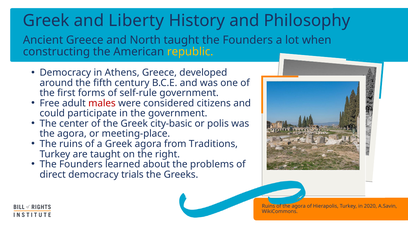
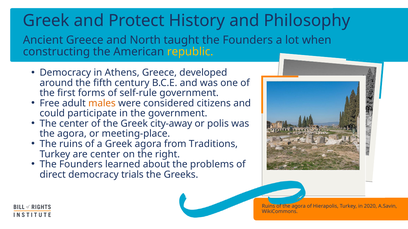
Liberty: Liberty -> Protect (136, 21)
males colour: red -> orange (102, 103)
city-basic: city-basic -> city-away (171, 124)
are taught: taught -> center (105, 154)
